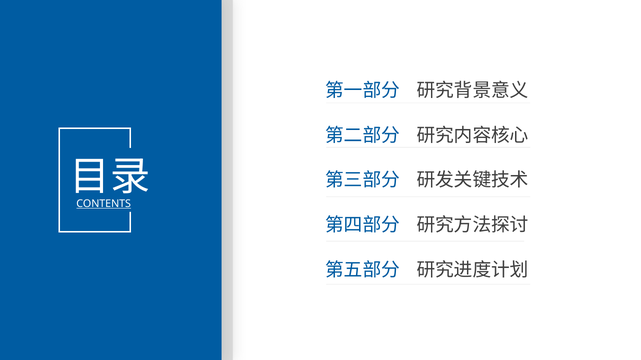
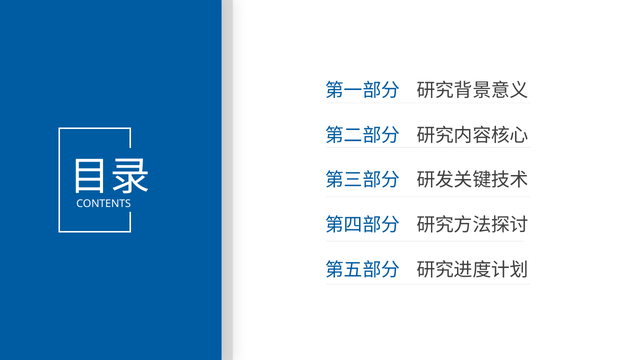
CONTENTS underline: present -> none (104, 204)
